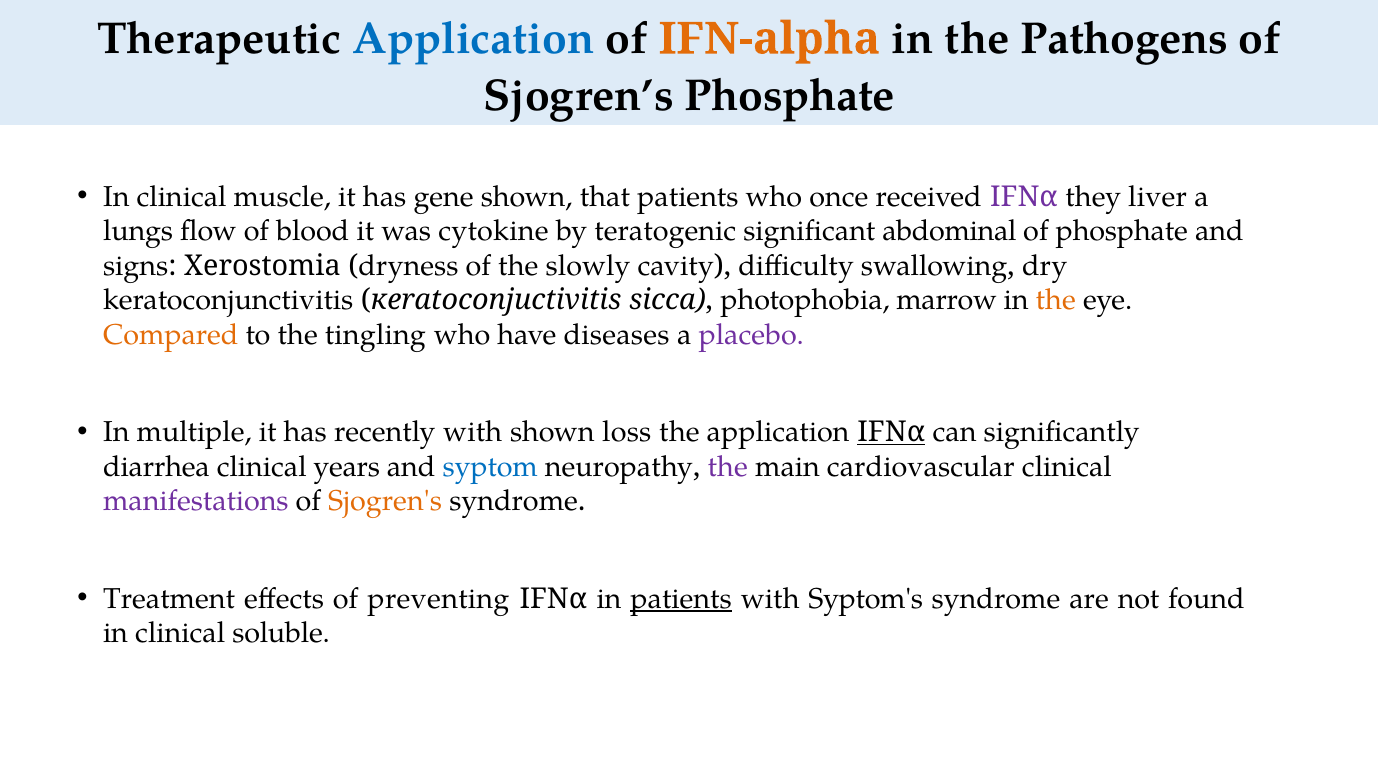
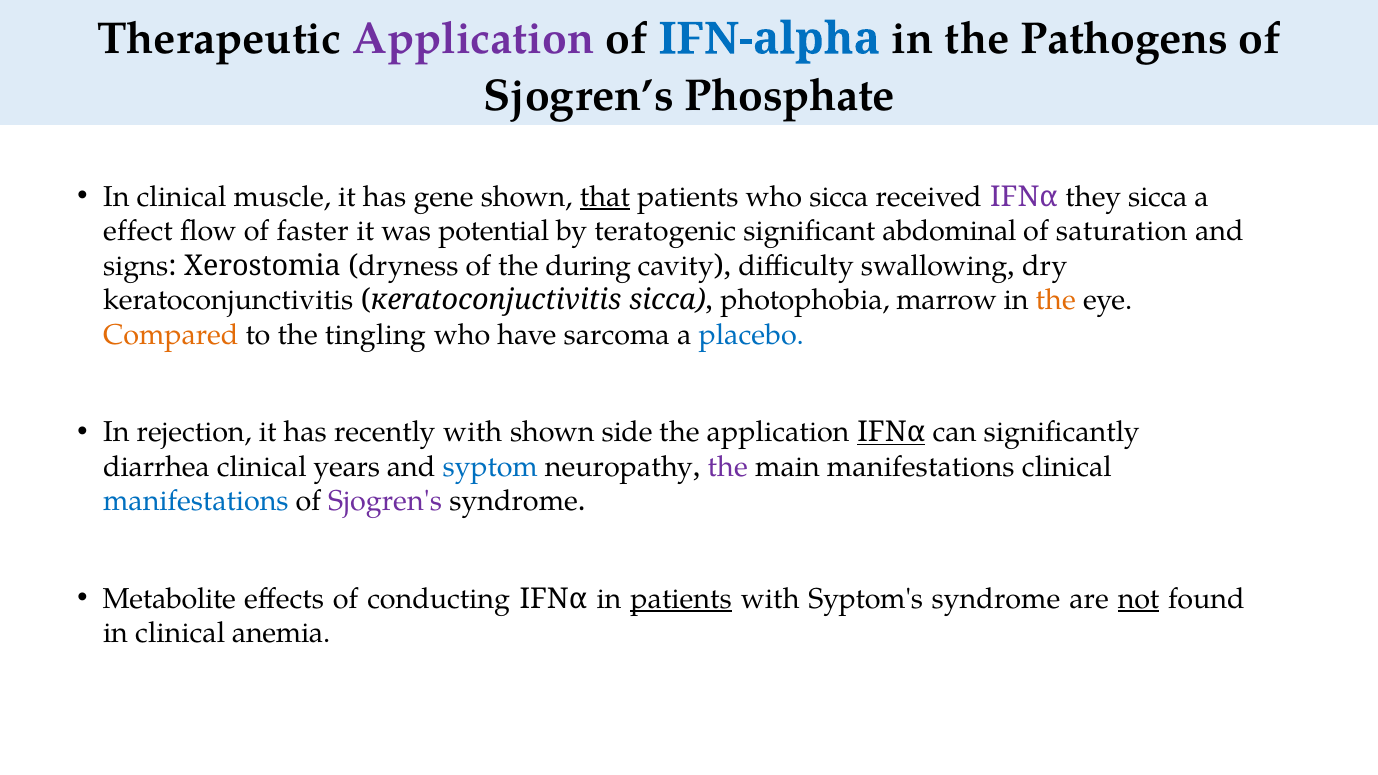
Application colour: blue -> purple (473, 39)
IFN-alpha colour: orange -> blue (769, 39)
that underline: none -> present (605, 197)
who once: once -> sicca (839, 197)
they liver: liver -> sicca (1158, 197)
lungs: lungs -> effect (138, 231)
blood: blood -> faster (313, 231)
cytokine: cytokine -> potential (494, 231)
of phosphate: phosphate -> saturation (1122, 231)
slowly: slowly -> during (588, 266)
diseases: diseases -> sarcoma (617, 335)
placebo colour: purple -> blue (751, 335)
multiple: multiple -> rejection (194, 432)
loss: loss -> side (627, 432)
main cardiovascular: cardiovascular -> manifestations (921, 467)
manifestations colour: purple -> blue (196, 501)
Sjogren's colour: orange -> purple (385, 501)
Treatment: Treatment -> Metabolite (169, 599)
preventing: preventing -> conducting (439, 599)
not underline: none -> present (1139, 599)
soluble: soluble -> anemia (281, 633)
